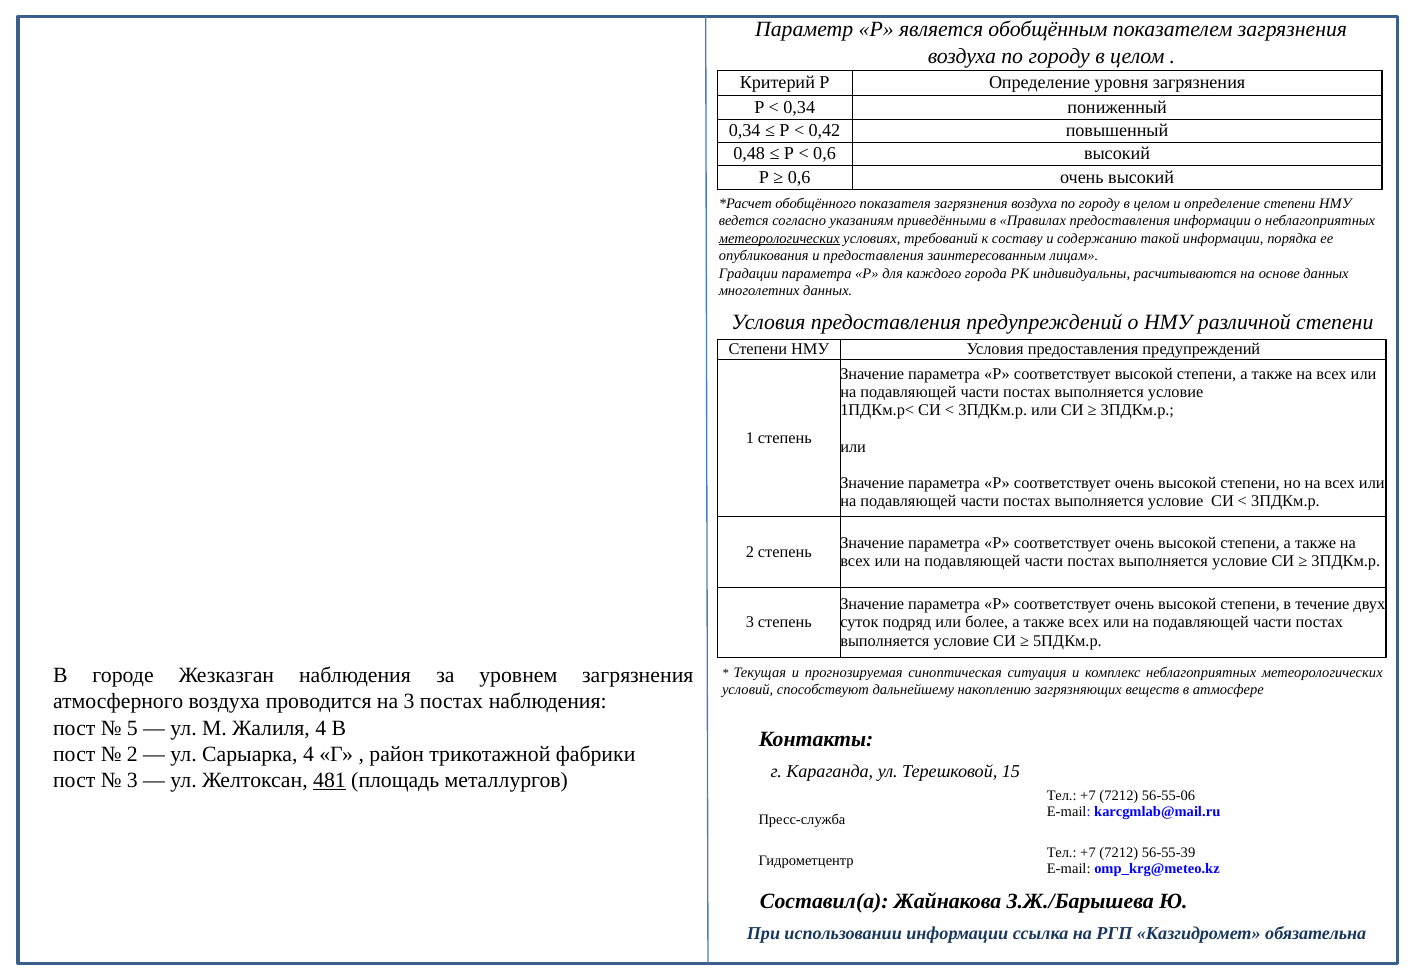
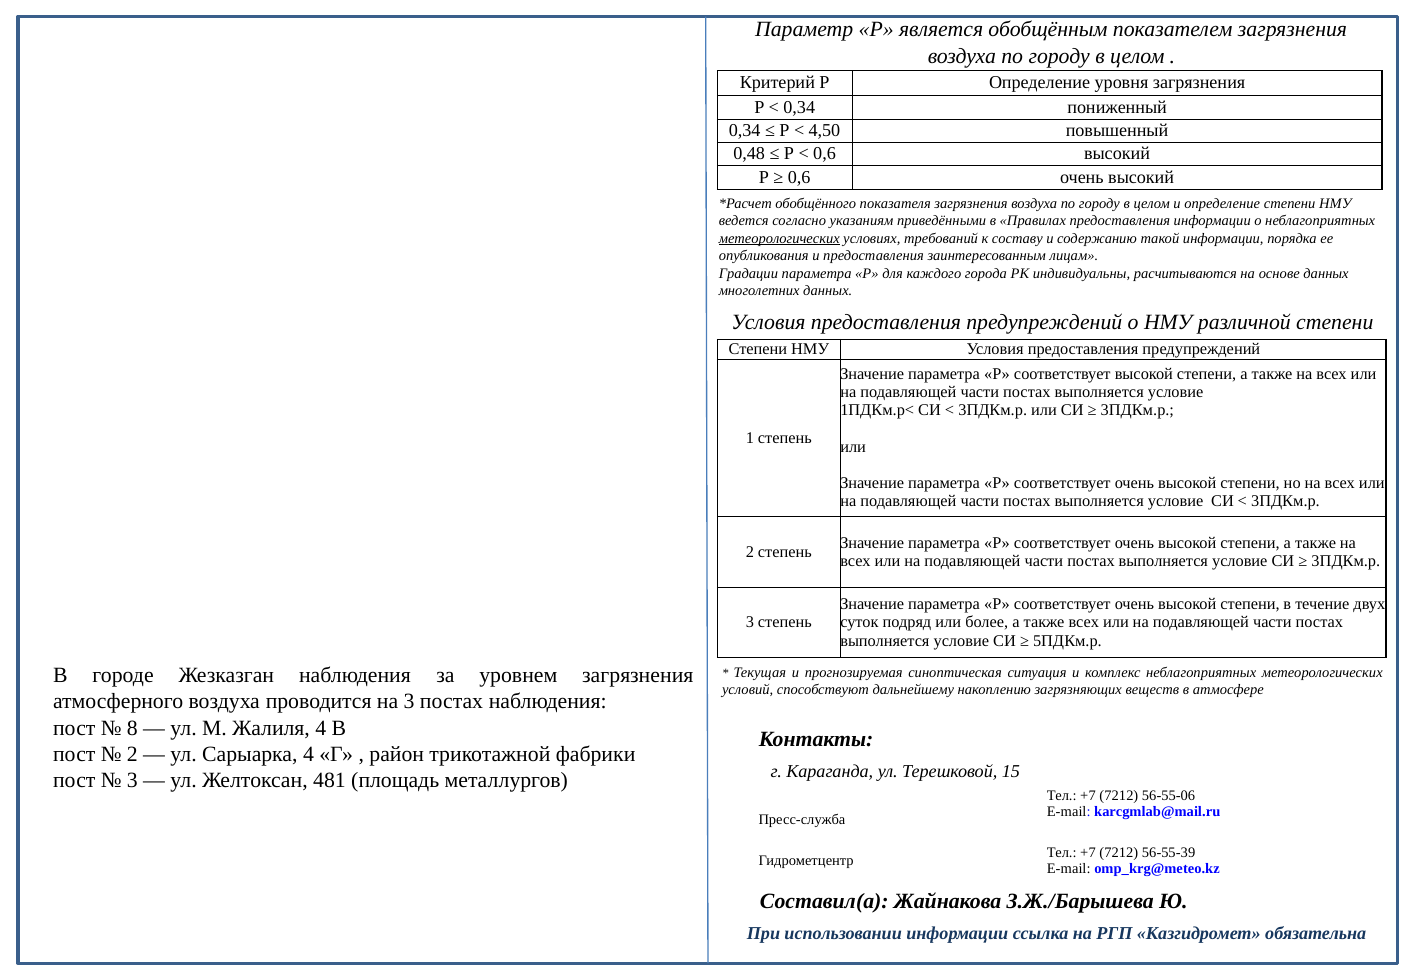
0,42: 0,42 -> 4,50 (824, 130)
5: 5 -> 8 (132, 728)
481 underline: present -> none (329, 780)
